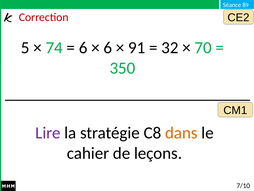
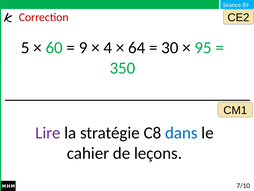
74: 74 -> 60 (54, 48)
6: 6 -> 9 (83, 48)
6: 6 -> 4 (108, 48)
91: 91 -> 64 (137, 48)
32: 32 -> 30 (170, 48)
70: 70 -> 95 (203, 48)
dans colour: orange -> blue (181, 133)
